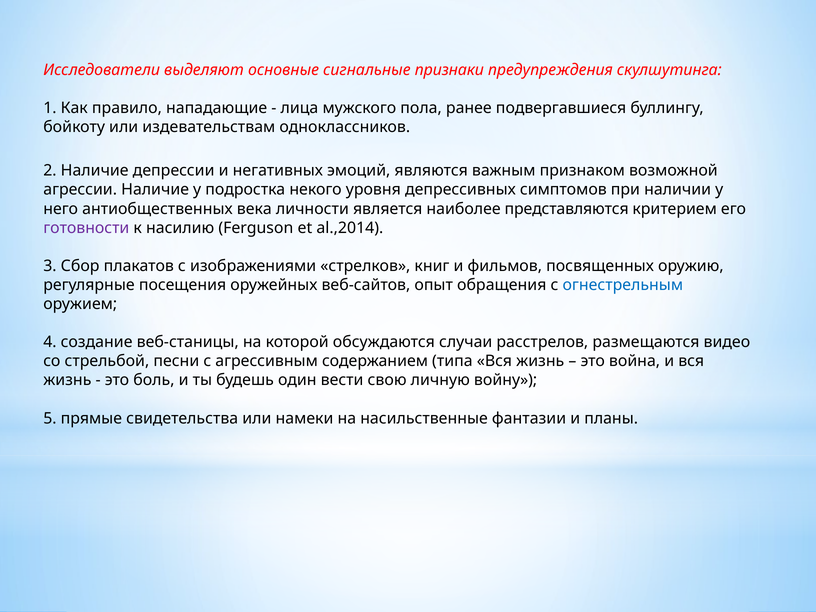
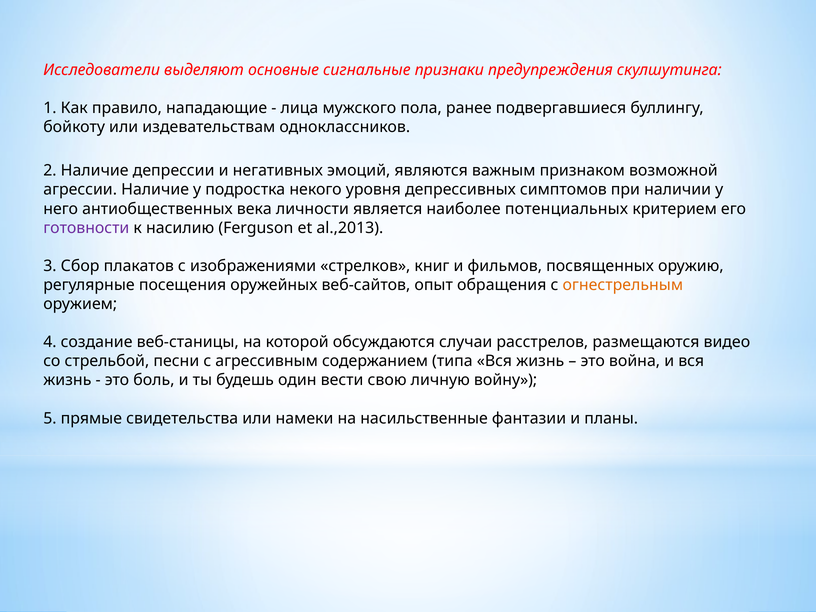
представляются: представляются -> потенциальных (566, 209)
al.,2014: al.,2014 -> al.,2013 (350, 228)
огнестрельным colour: blue -> orange (623, 285)
